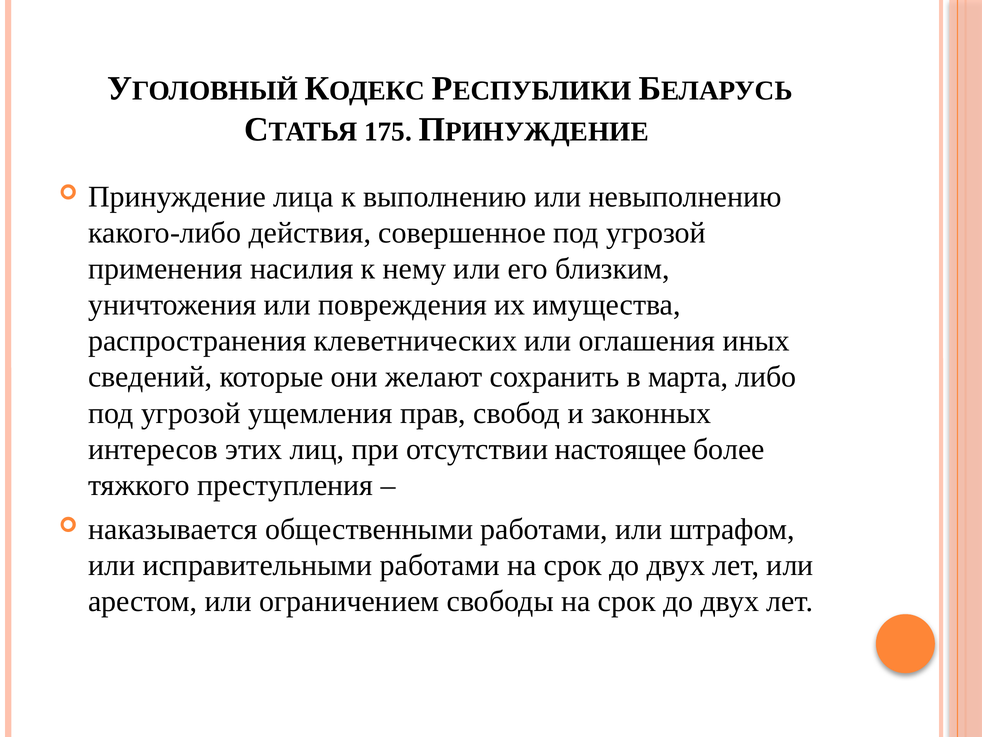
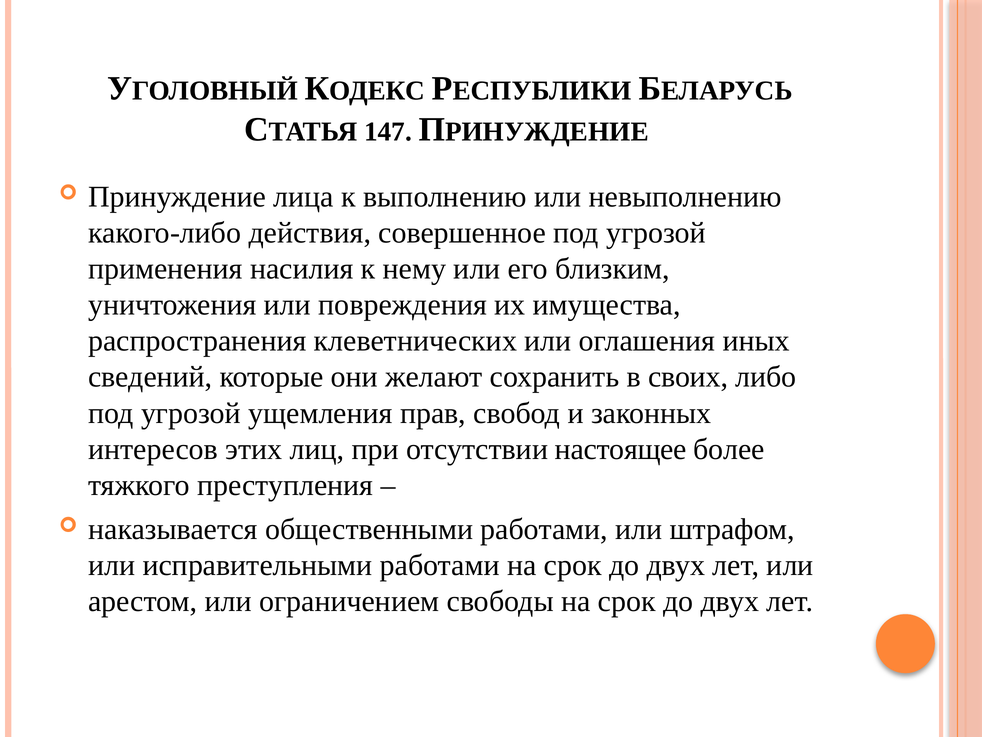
175: 175 -> 147 (388, 132)
марта: марта -> своих (688, 377)
